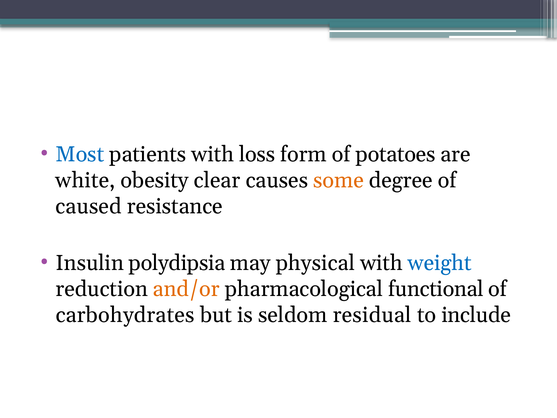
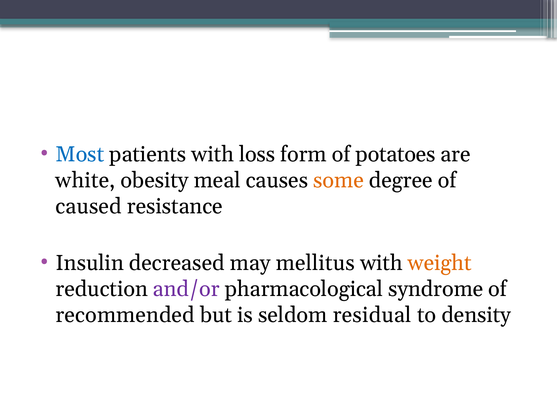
clear: clear -> meal (217, 180)
polydipsia: polydipsia -> decreased (177, 263)
physical: physical -> mellitus (315, 263)
weight colour: blue -> orange (440, 263)
and/or colour: orange -> purple (186, 289)
functional: functional -> syndrome (436, 289)
carbohydrates: carbohydrates -> recommended (125, 315)
include: include -> density (476, 315)
